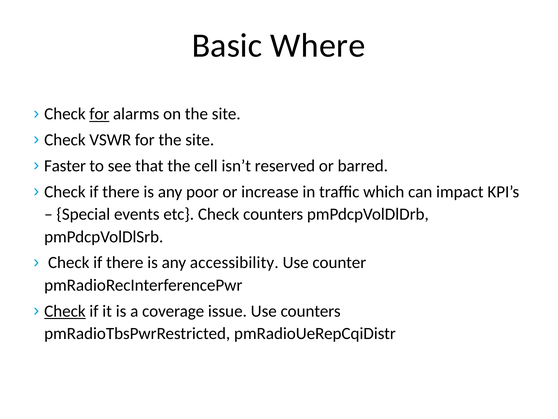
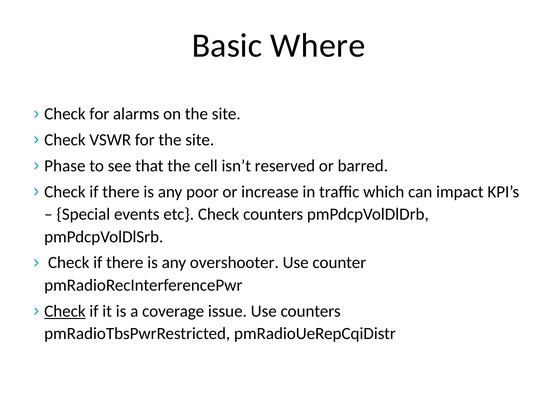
for underline: present -> none (99, 114)
Faster: Faster -> Phase (65, 166)
accessibility: accessibility -> overshooter (234, 262)
